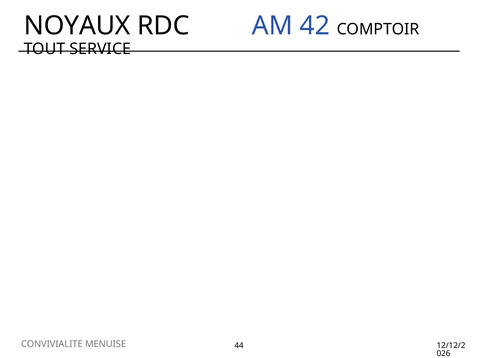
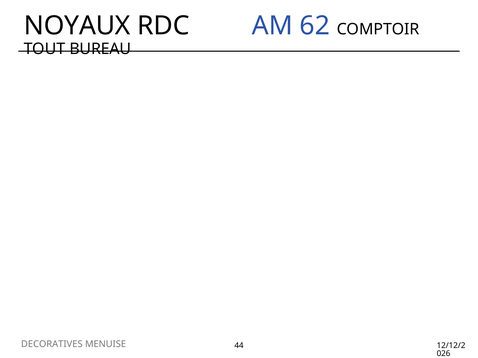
42: 42 -> 62 (315, 26)
SERVICE: SERVICE -> BUREAU (100, 49)
CONVIVIALITE: CONVIVIALITE -> DECORATIVES (52, 345)
